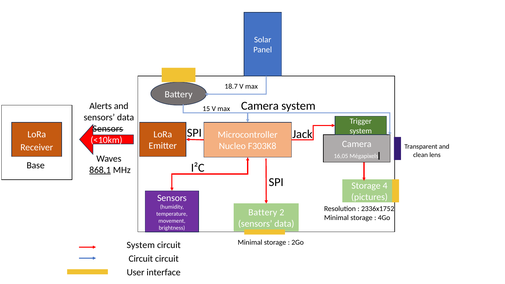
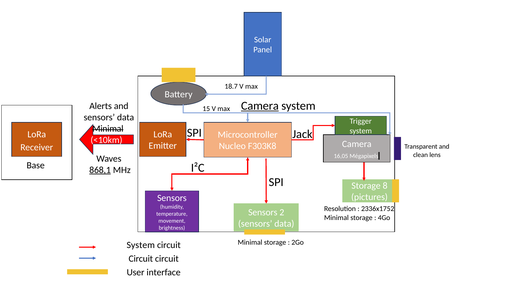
Camera underline: none -> present (260, 106)
Sensors: Sensors -> Minimal (108, 129)
4: 4 -> 8 (385, 186)
Battery: Battery -> Sensors (263, 212)
